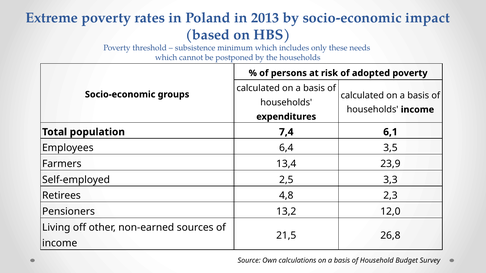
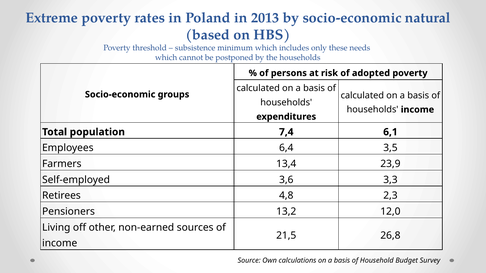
impact: impact -> natural (428, 18)
2,5: 2,5 -> 3,6 (286, 180)
